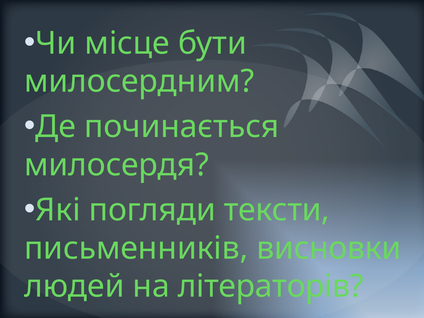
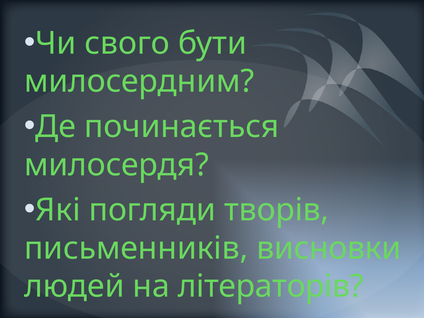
місце: місце -> свого (127, 43)
тексти: тексти -> творів (277, 210)
